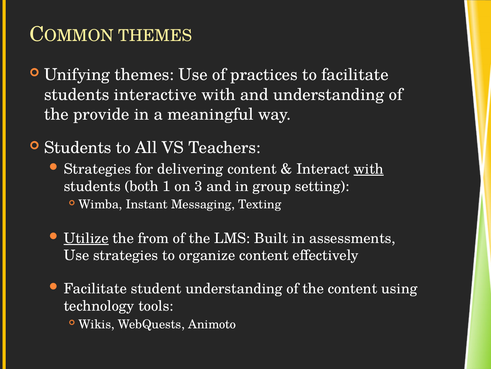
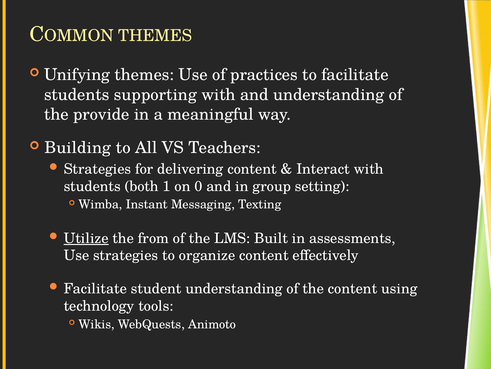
interactive: interactive -> supporting (155, 94)
Students: Students -> Building (78, 148)
with underline: present -> none (369, 169)
3: 3 -> 0 (198, 186)
